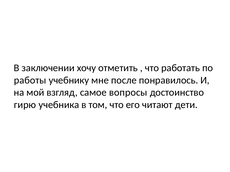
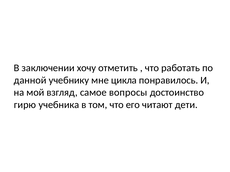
работы: работы -> данной (30, 80)
после: после -> цикла (124, 80)
